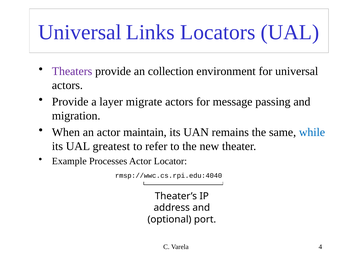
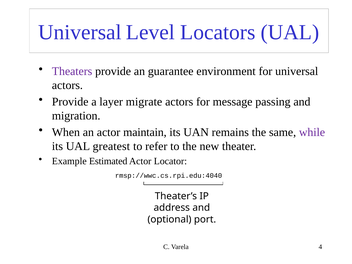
Links: Links -> Level (150, 32)
collection: collection -> guarantee (171, 71)
while colour: blue -> purple (312, 132)
Processes: Processes -> Estimated (108, 161)
